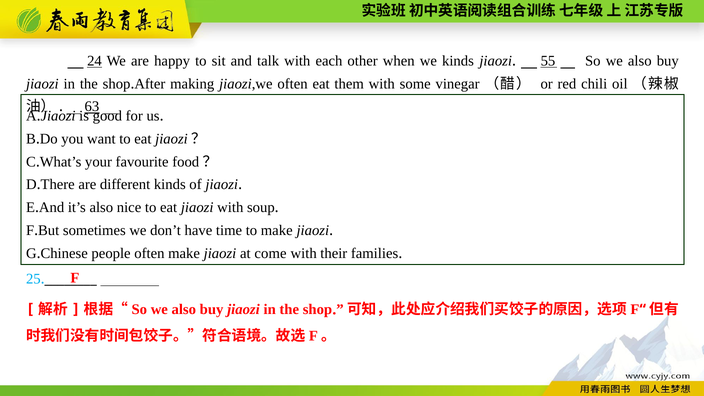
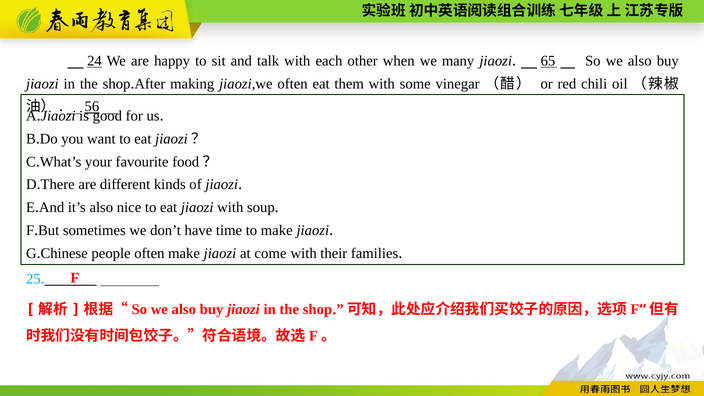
we kinds: kinds -> many (458, 61)
55: 55 -> 65 (548, 61)
63: 63 -> 56 (92, 107)
